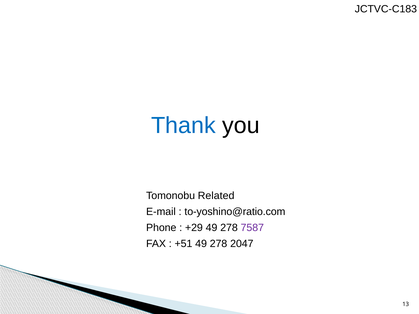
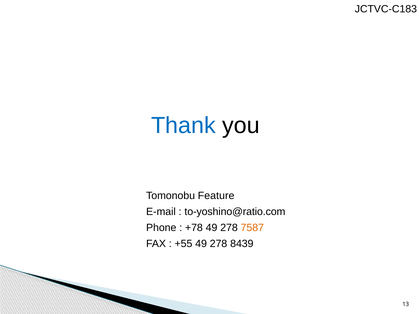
Related: Related -> Feature (216, 196)
+29: +29 -> +78 (194, 228)
7587 colour: purple -> orange (252, 228)
+51: +51 -> +55 (183, 244)
2047: 2047 -> 8439 (242, 244)
